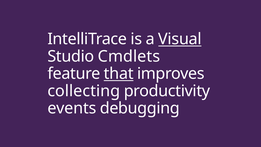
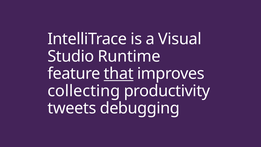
Visual underline: present -> none (180, 39)
Cmdlets: Cmdlets -> Runtime (129, 56)
events: events -> tweets (72, 108)
